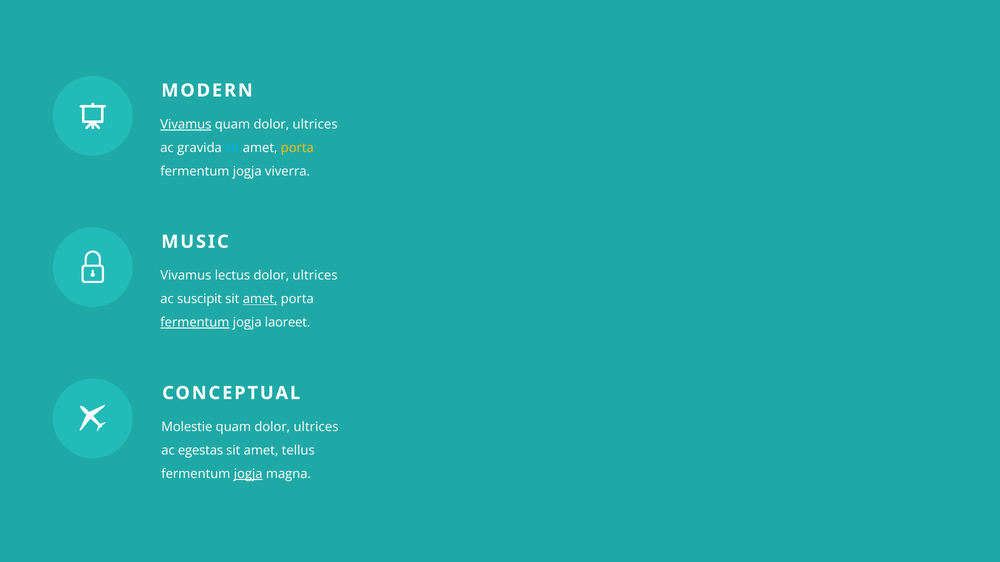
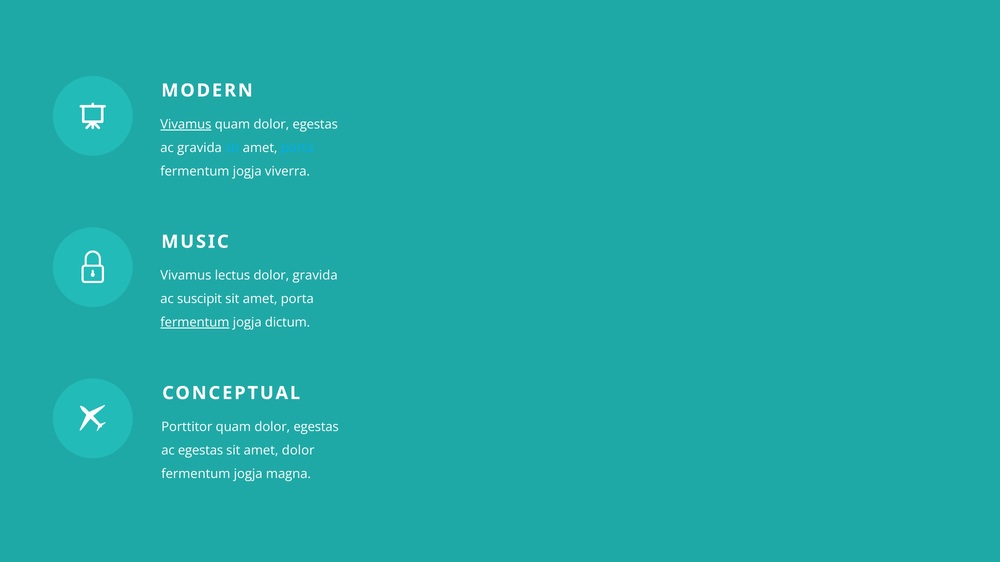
ultrices: ultrices -> egestas (315, 125)
porta colour: yellow -> light blue (297, 148)
ultrices: ultrices -> gravida (315, 276)
amet underline: present -> none (260, 299)
laoreet: laoreet -> dictum (288, 323)
Molestie: Molestie -> Porttitor (187, 427)
ultrices: ultrices -> egestas (316, 427)
amet tellus: tellus -> dolor (298, 451)
jogja underline: present -> none (248, 474)
